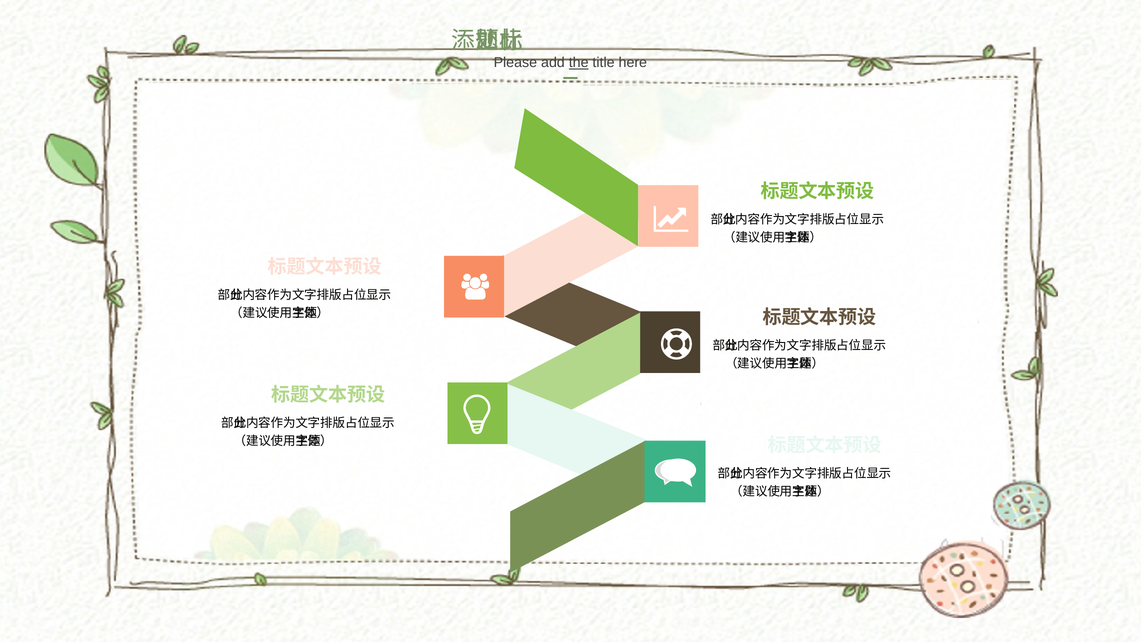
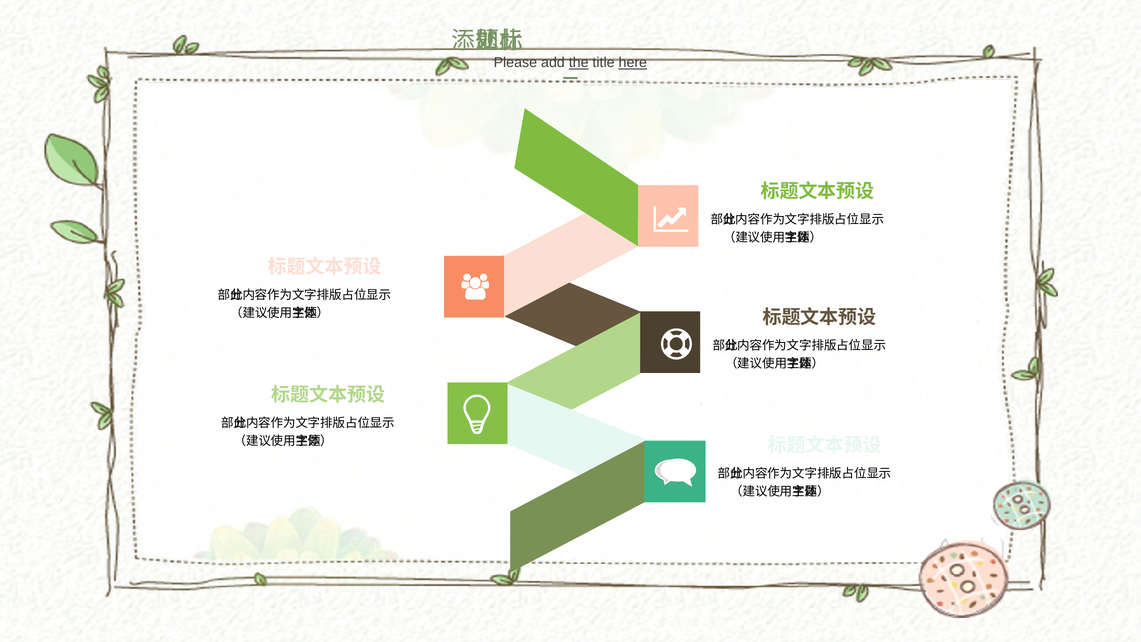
here underline: none -> present (633, 63)
